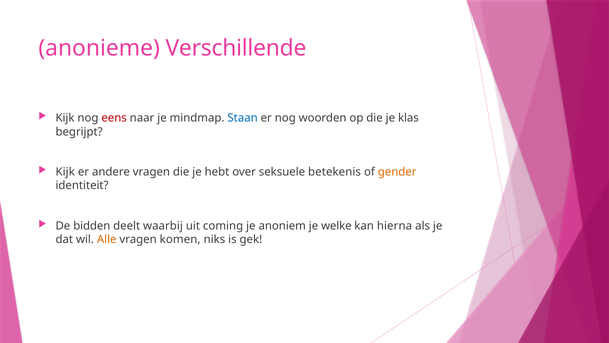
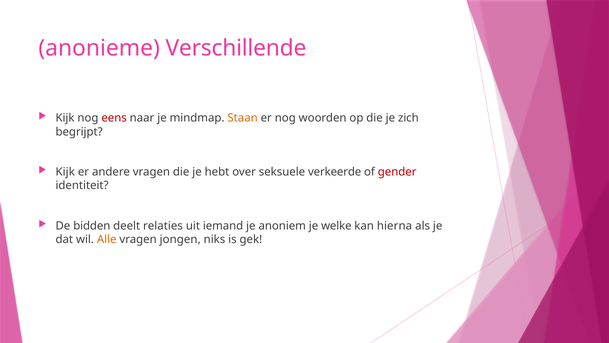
Staan colour: blue -> orange (243, 118)
klas: klas -> zich (408, 118)
betekenis: betekenis -> verkeerde (335, 172)
gender colour: orange -> red (397, 172)
waarbij: waarbij -> relaties (163, 225)
coming: coming -> iemand (223, 225)
komen: komen -> jongen (180, 239)
